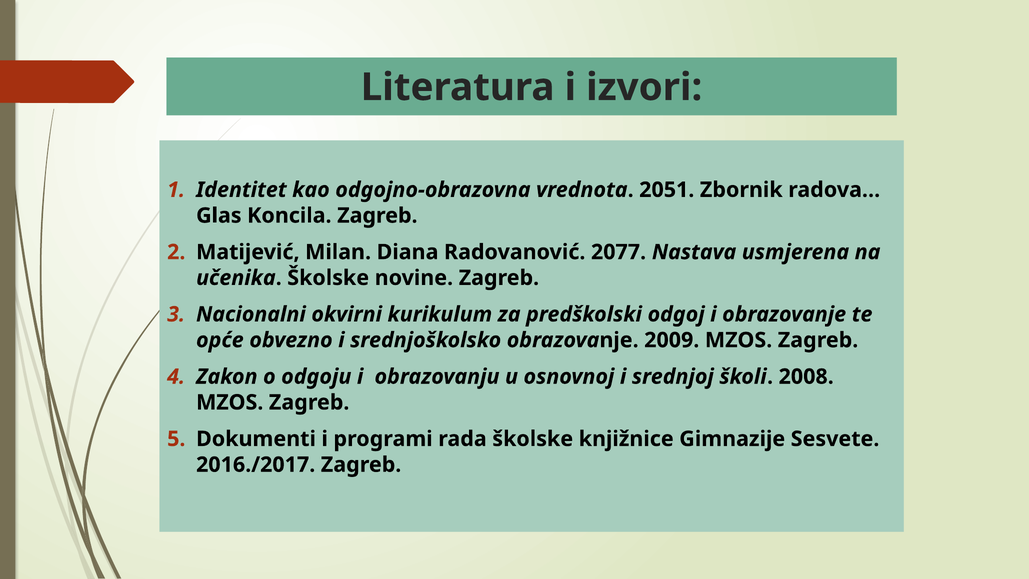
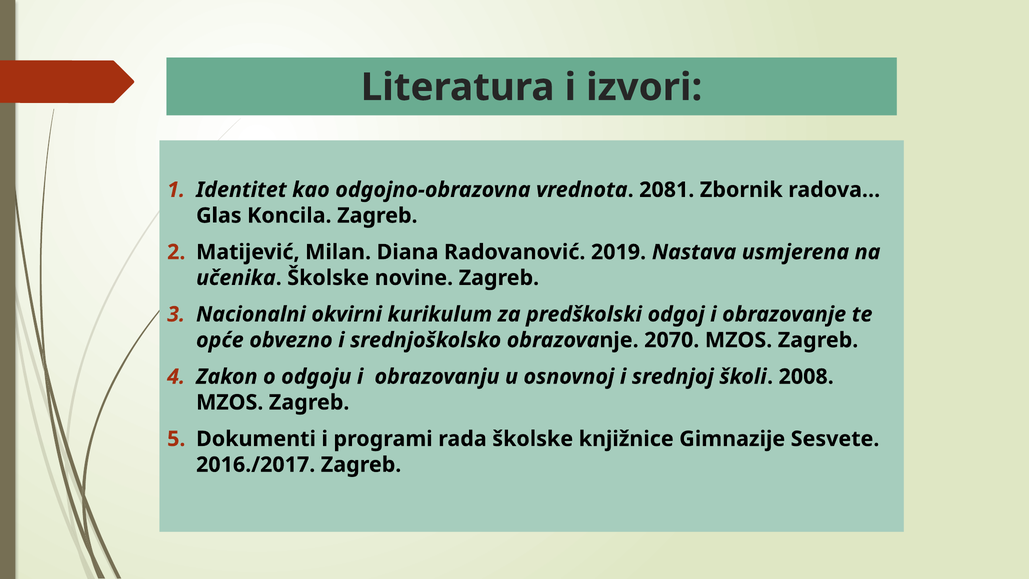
2051: 2051 -> 2081 (667, 190)
2077: 2077 -> 2019 (619, 252)
2009: 2009 -> 2070 (672, 340)
